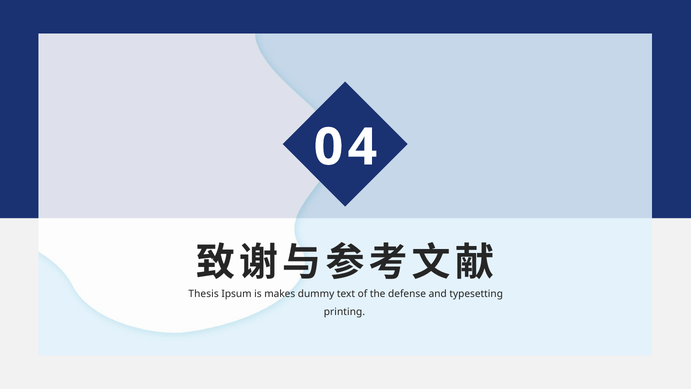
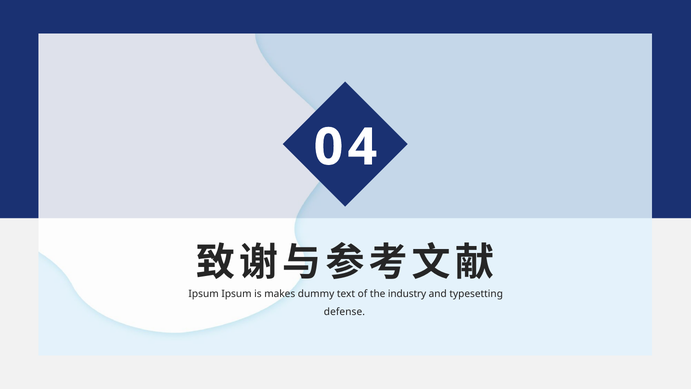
Thesis: Thesis -> Ipsum (204, 294)
defense: defense -> industry (407, 294)
printing: printing -> defense (344, 312)
